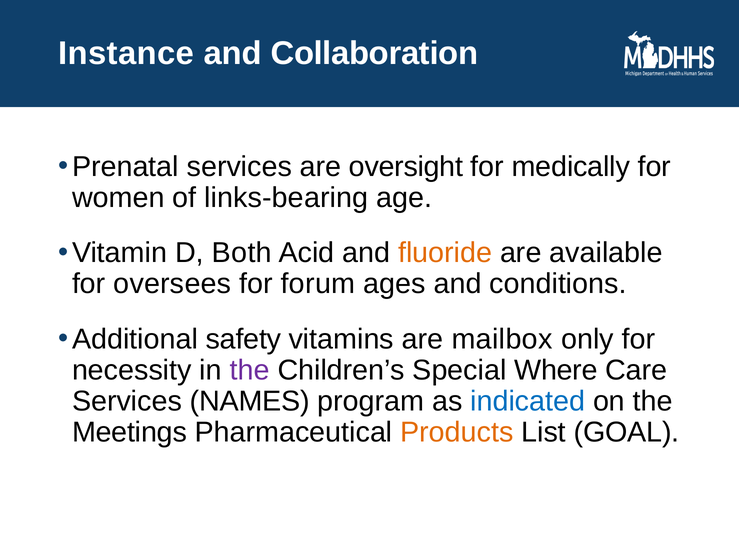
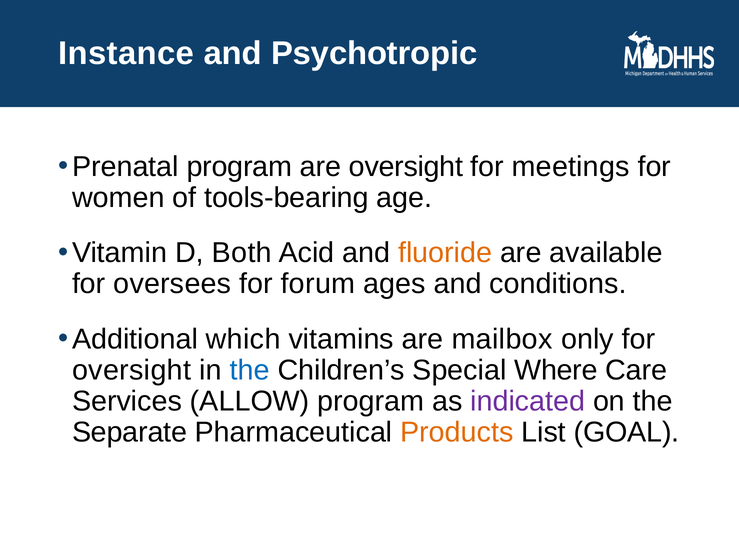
Collaboration: Collaboration -> Psychotropic (374, 53)
Prenatal services: services -> program (239, 167)
medically: medically -> meetings (571, 167)
links-bearing: links-bearing -> tools-bearing (286, 198)
safety: safety -> which (243, 339)
necessity: necessity -> oversight (132, 370)
the colour: purple -> blue (250, 370)
NAMES: NAMES -> ALLOW (250, 401)
indicated colour: blue -> purple (528, 401)
Meetings: Meetings -> Separate (130, 432)
